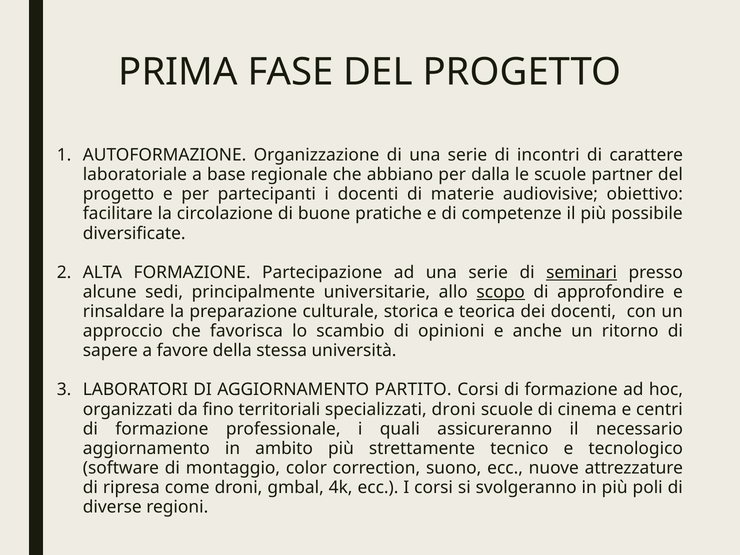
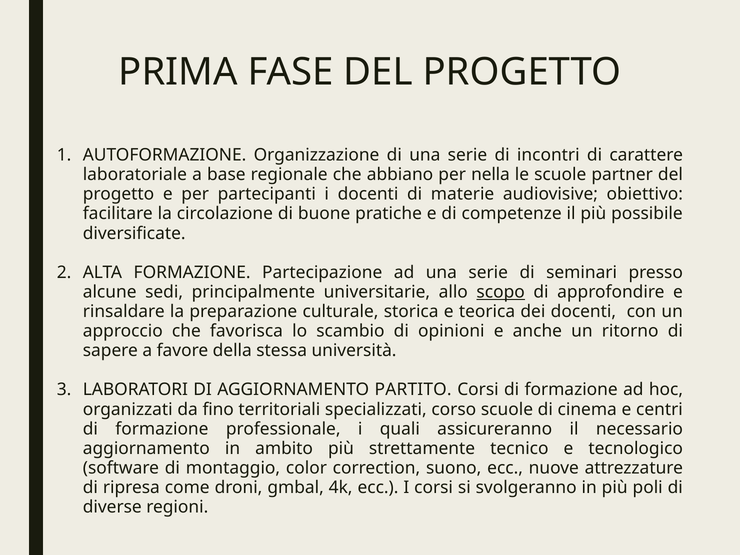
dalla: dalla -> nella (490, 175)
seminari underline: present -> none (582, 272)
specializzati droni: droni -> corso (454, 409)
